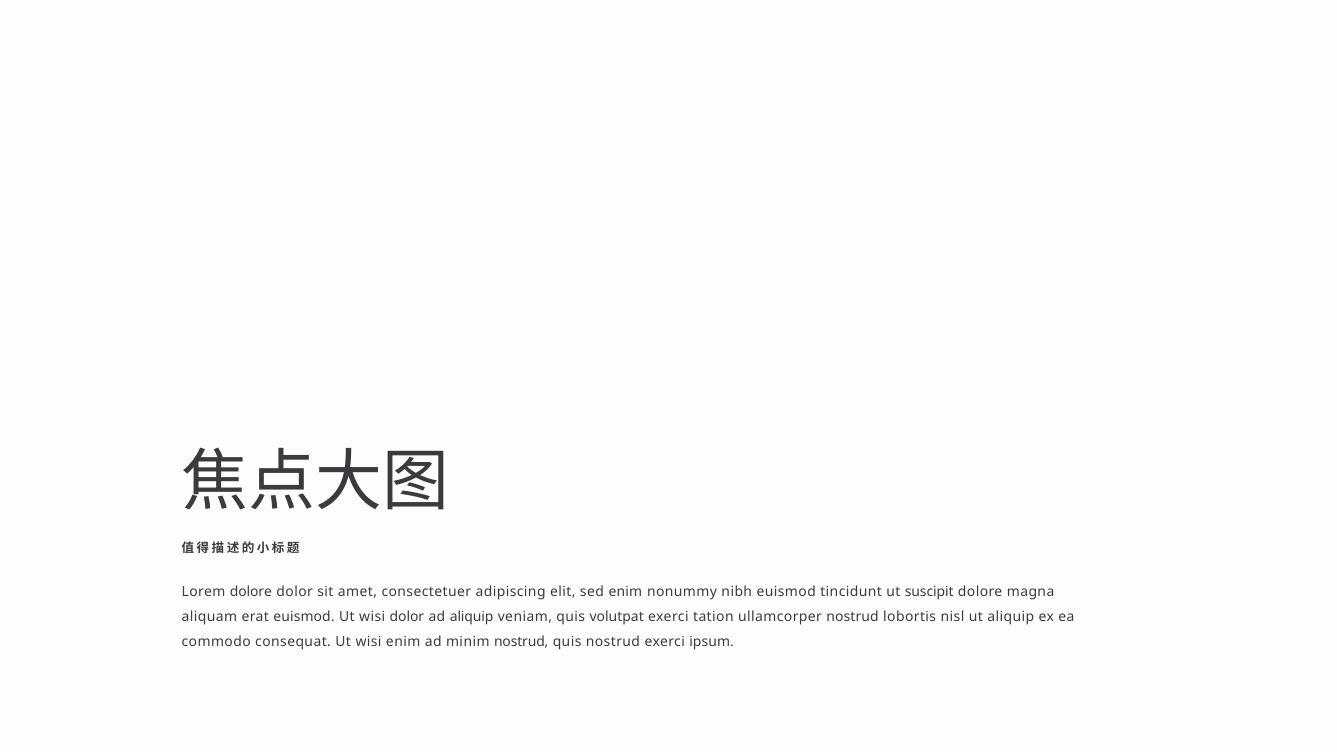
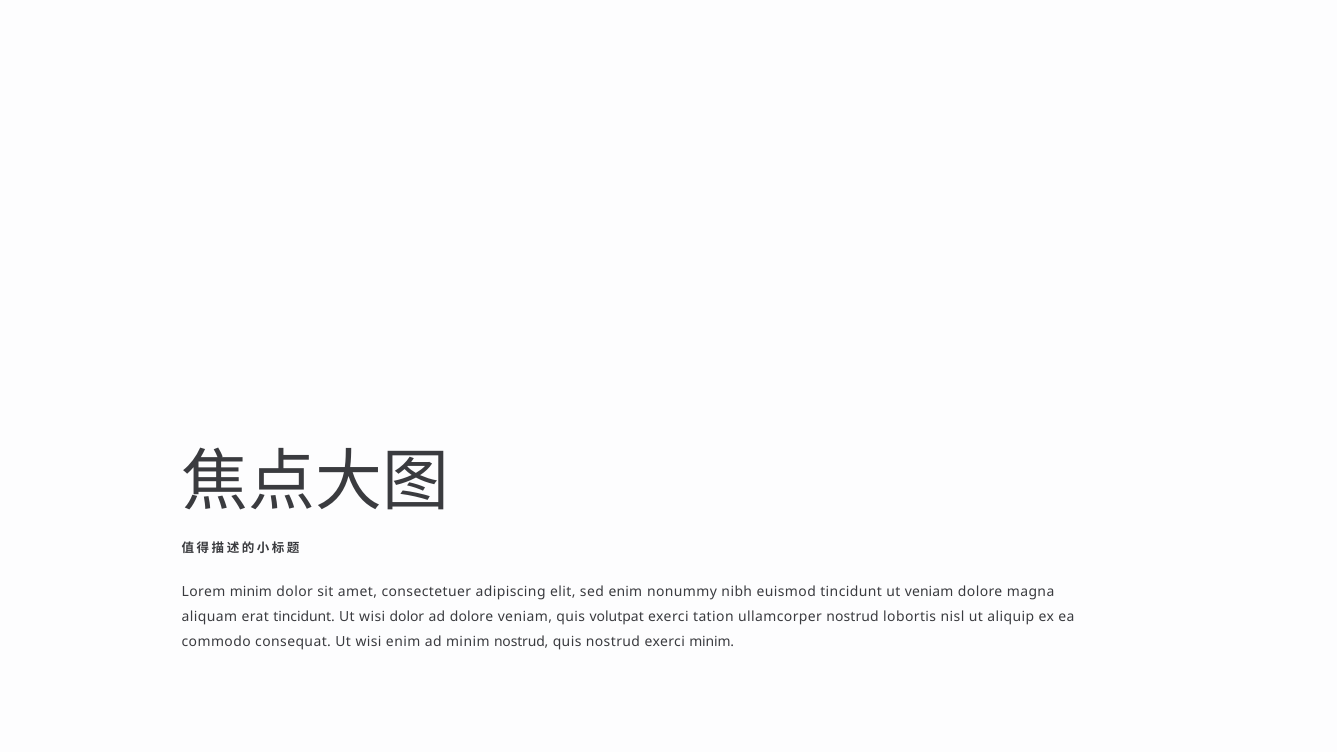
Lorem dolore: dolore -> minim (251, 592)
ut suscipit: suscipit -> veniam (929, 592)
erat euismod: euismod -> tincidunt (304, 617)
ad aliquip: aliquip -> dolore (471, 617)
exerci ipsum: ipsum -> minim (712, 642)
